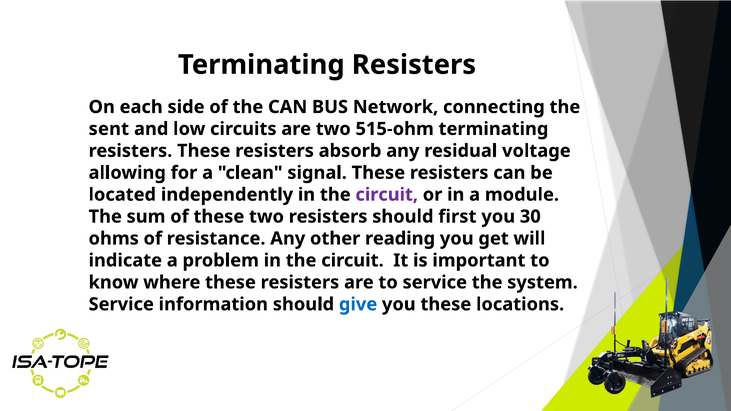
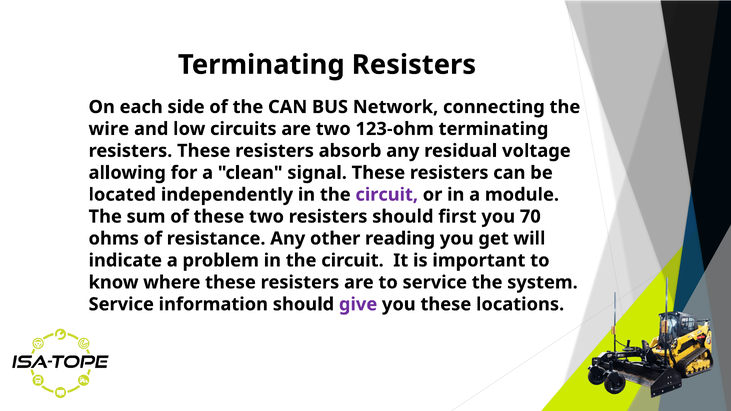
sent: sent -> wire (109, 129)
515-ohm: 515-ohm -> 123-ohm (395, 129)
30: 30 -> 70 (530, 217)
give colour: blue -> purple (358, 304)
